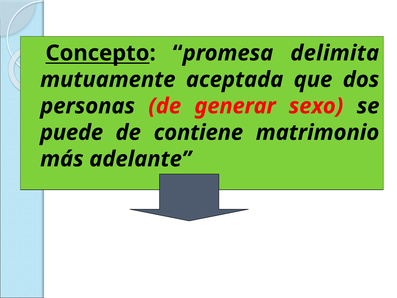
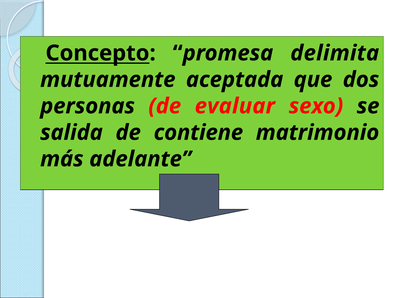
generar: generar -> evaluar (235, 106)
puede: puede -> salida (71, 132)
